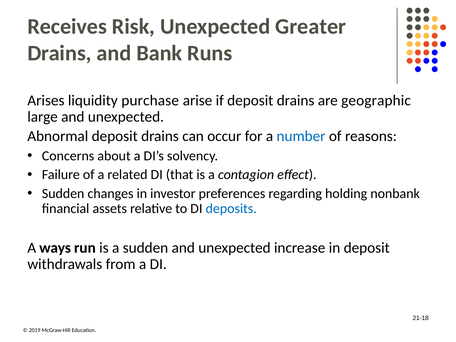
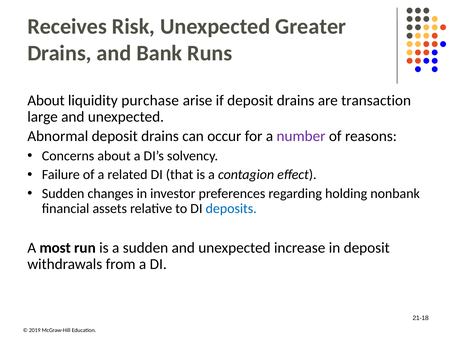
Arises: Arises -> About (46, 100)
geographic: geographic -> transaction (376, 100)
number colour: blue -> purple (301, 136)
ways: ways -> most (55, 248)
